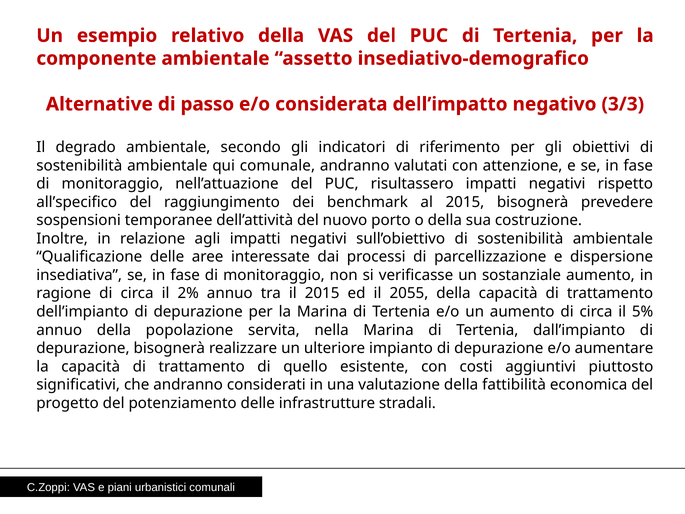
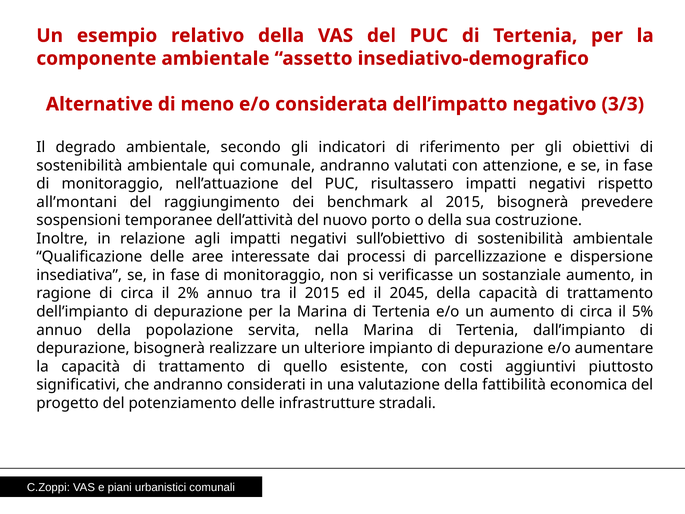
passo: passo -> meno (207, 104)
all’specifico: all’specifico -> all’montani (77, 202)
2055: 2055 -> 2045 (409, 293)
